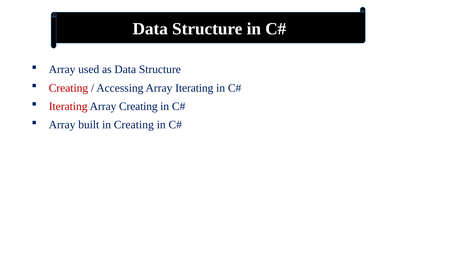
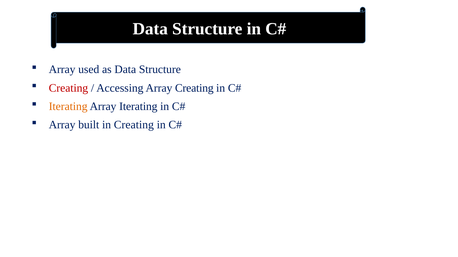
Array Iterating: Iterating -> Creating (194, 88)
Iterating colour: red -> orange (68, 107)
Array Creating: Creating -> Iterating (138, 107)
